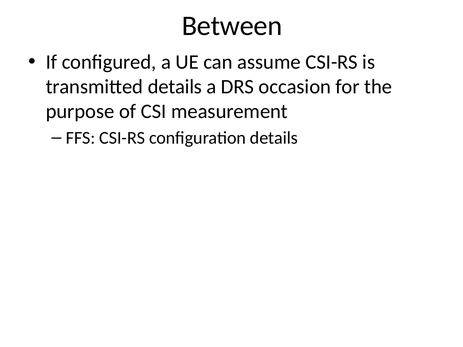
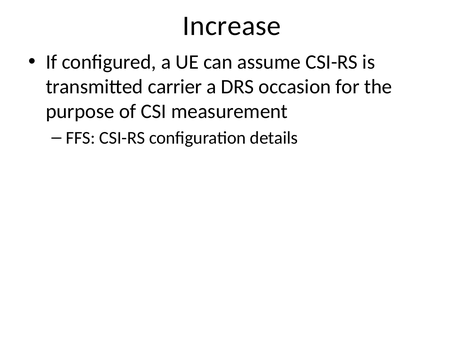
Between: Between -> Increase (232, 26)
transmitted details: details -> carrier (175, 87)
